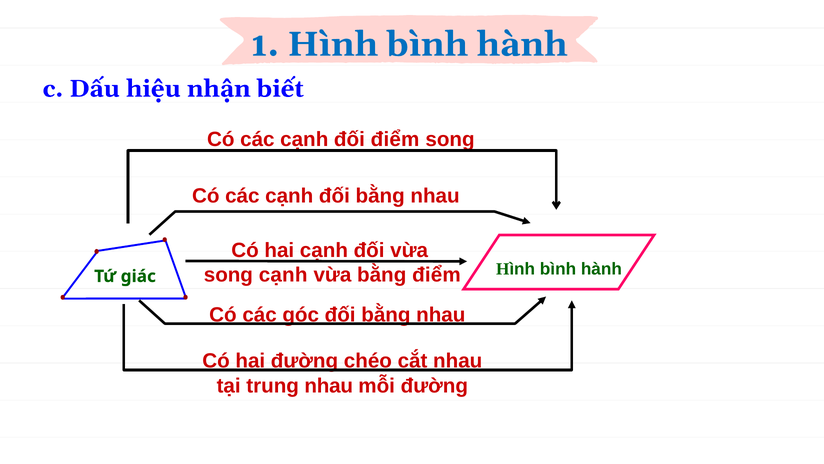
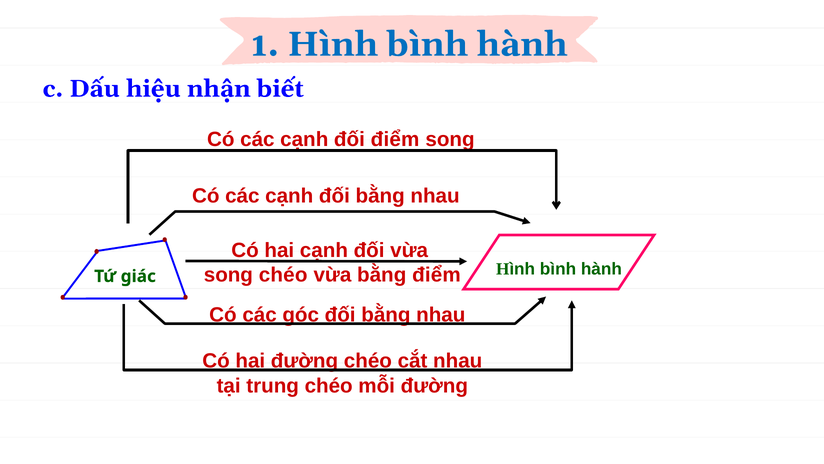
song cạnh: cạnh -> chéo (283, 275)
trung nhau: nhau -> chéo (329, 385)
